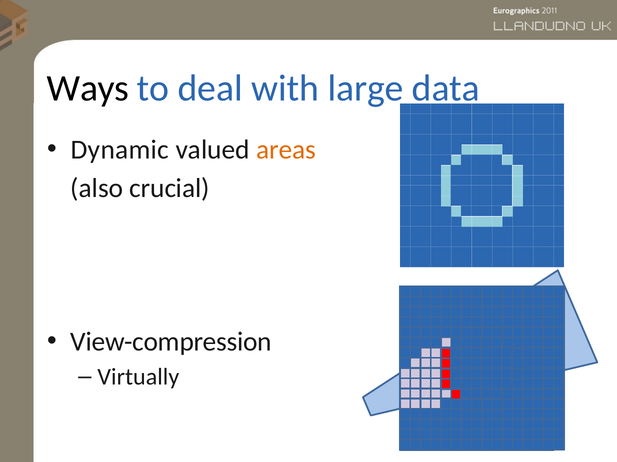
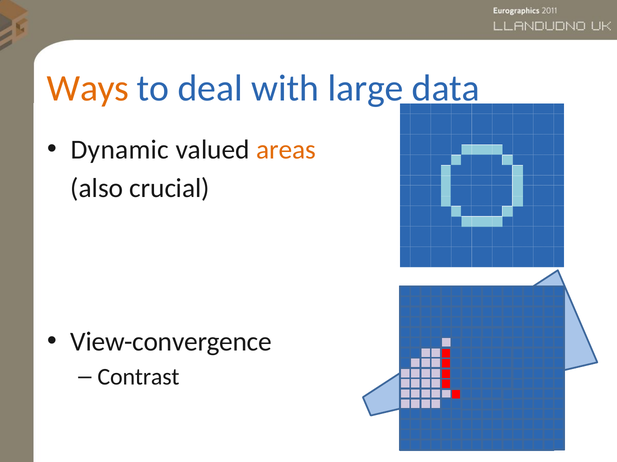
Ways colour: black -> orange (88, 88)
View-compression: View-compression -> View-convergence (171, 342)
Virtually: Virtually -> Contrast (138, 378)
